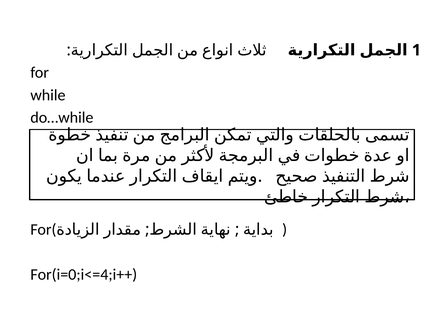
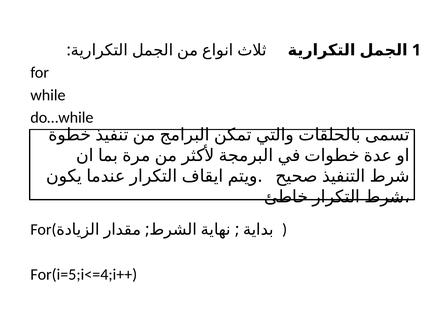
For(i=0;i<=4;i++: For(i=0;i<=4;i++ -> For(i=5;i<=4;i++ (84, 274)
